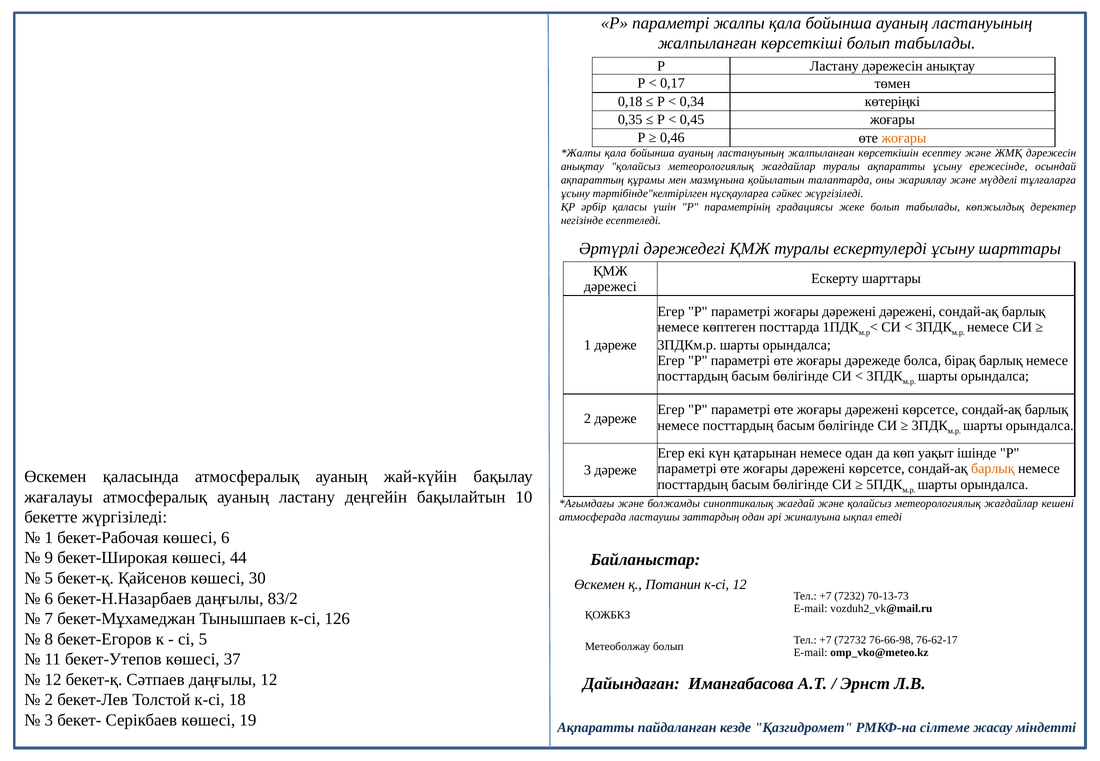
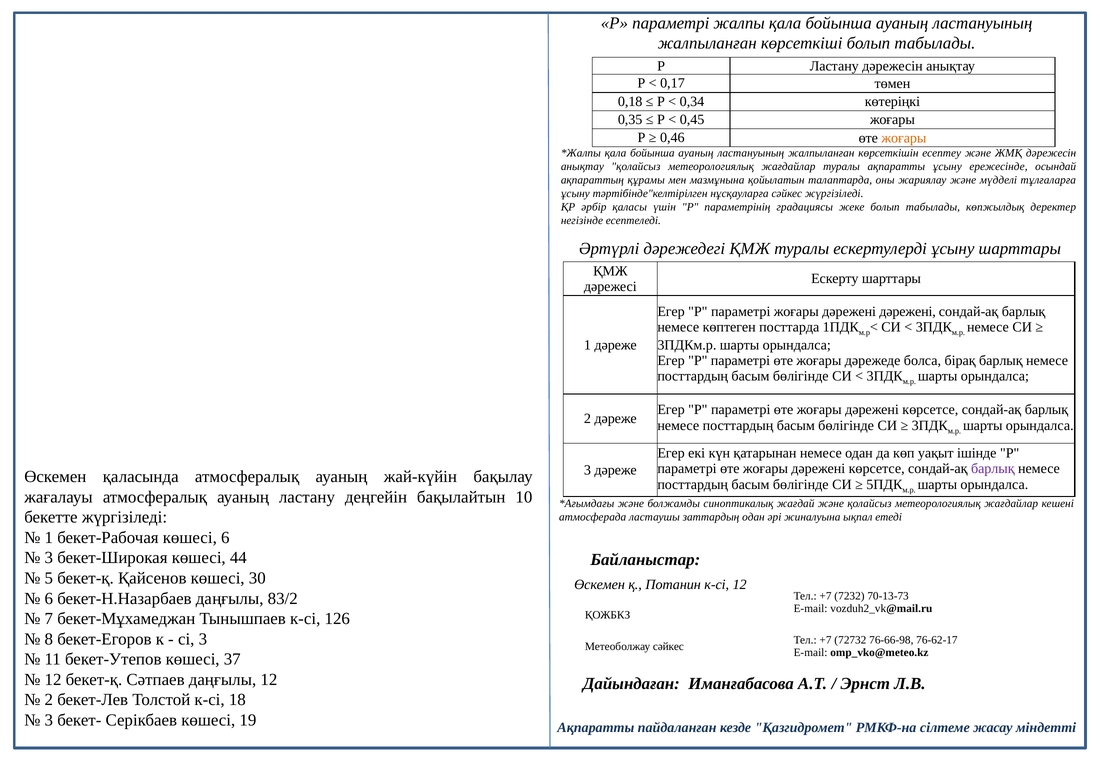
барлық colour: orange -> purple (993, 469)
9: 9 -> 3 (49, 558)
сі 5: 5 -> 3 (203, 639)
Метеоболжау болып: болып -> сәйкес (668, 647)
